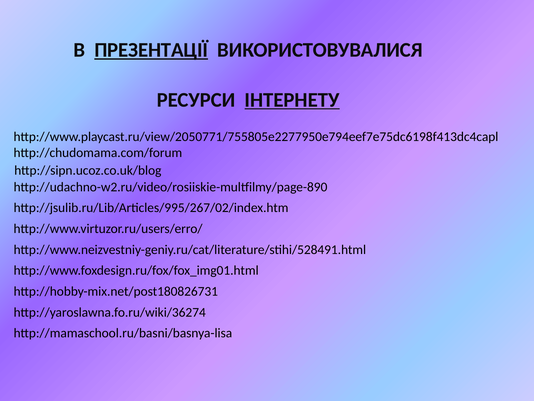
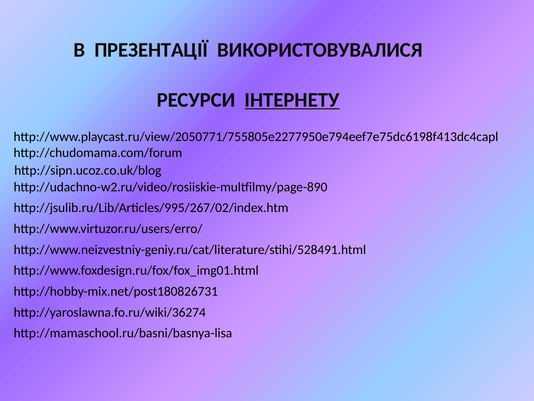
ПРЕЗЕНТАЦІЇ underline: present -> none (151, 50)
